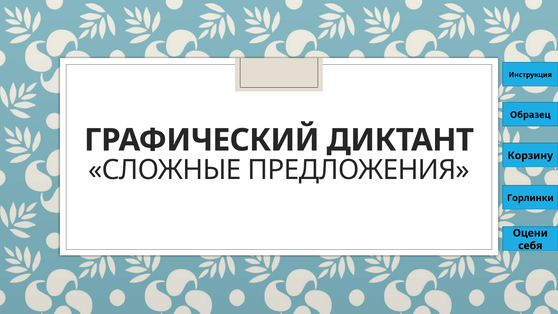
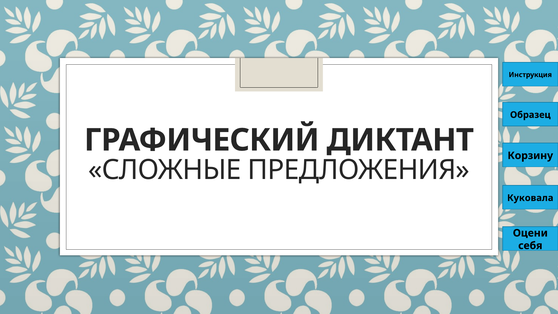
Горлинки: Горлинки -> Куковала (530, 198)
